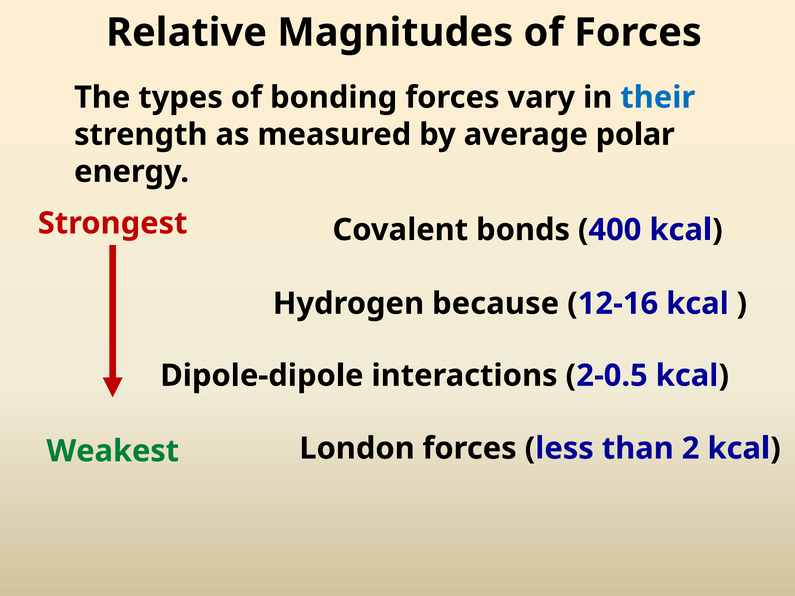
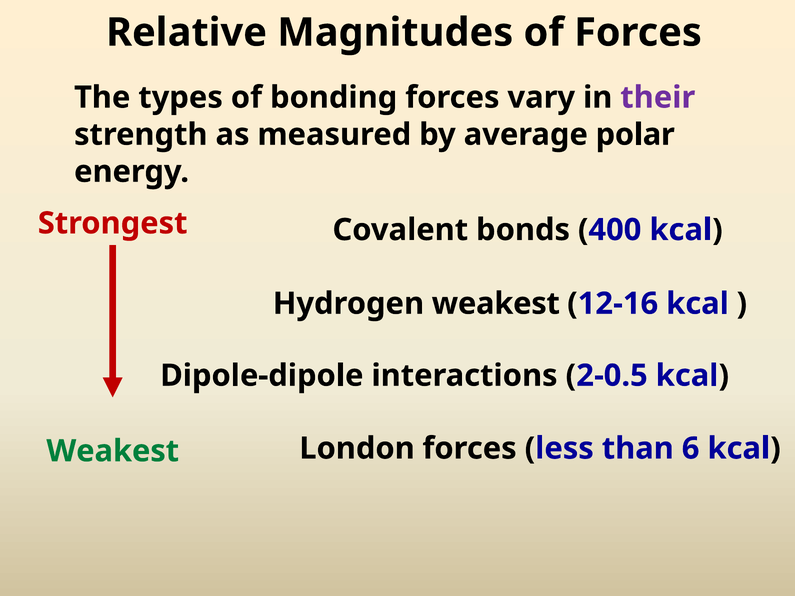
their colour: blue -> purple (658, 97)
Hydrogen because: because -> weakest (496, 304)
2: 2 -> 6 (691, 449)
